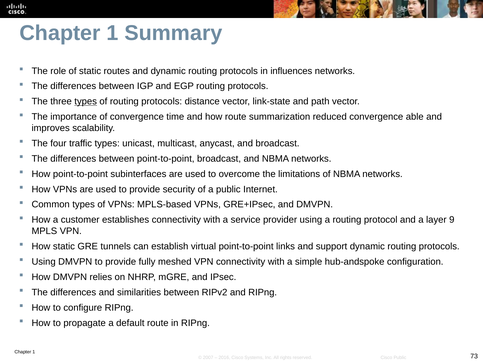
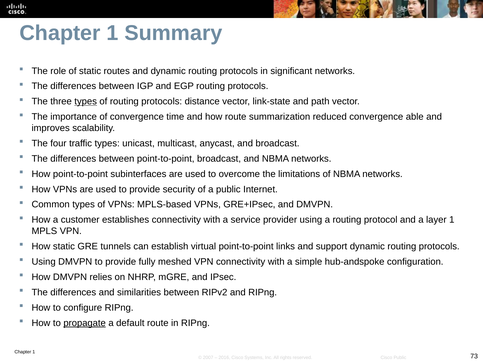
influences: influences -> significant (291, 71)
layer 9: 9 -> 1 (452, 220)
propagate underline: none -> present (85, 323)
